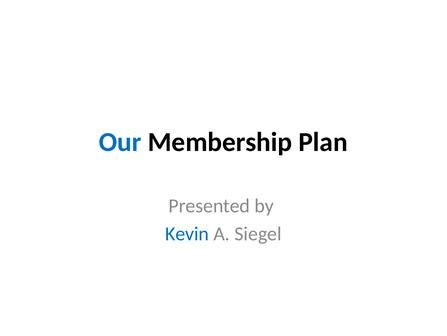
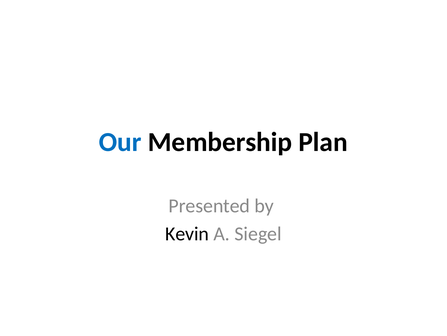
Kevin colour: blue -> black (187, 233)
